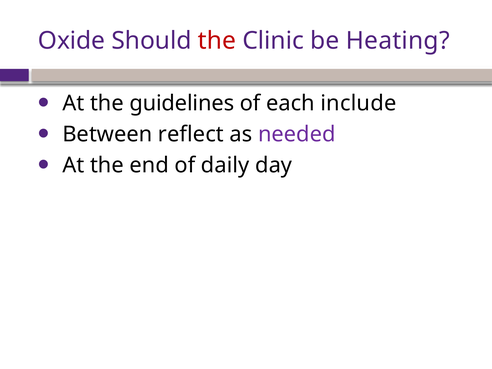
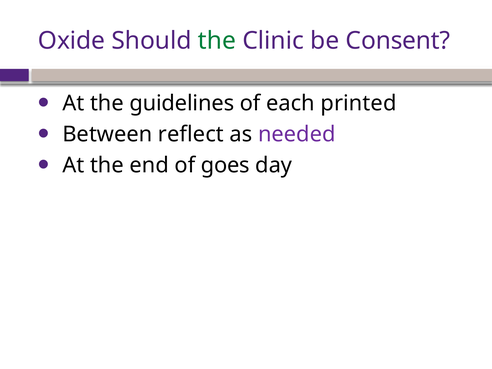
the colour: red -> green (217, 41)
Heating: Heating -> Consent (398, 41)
include: include -> printed (358, 103)
daily: daily -> goes (225, 165)
